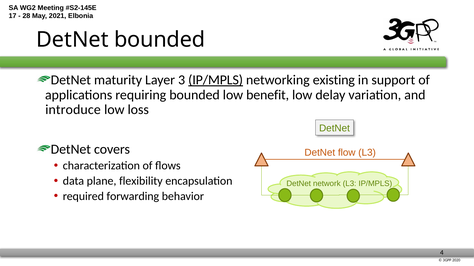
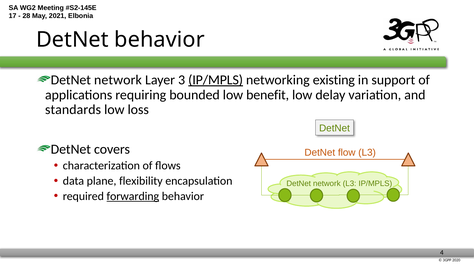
DetNet bounded: bounded -> behavior (160, 40)
maturity: maturity -> network (118, 80)
introduce: introduce -> standards (73, 110)
forwarding underline: none -> present (133, 197)
